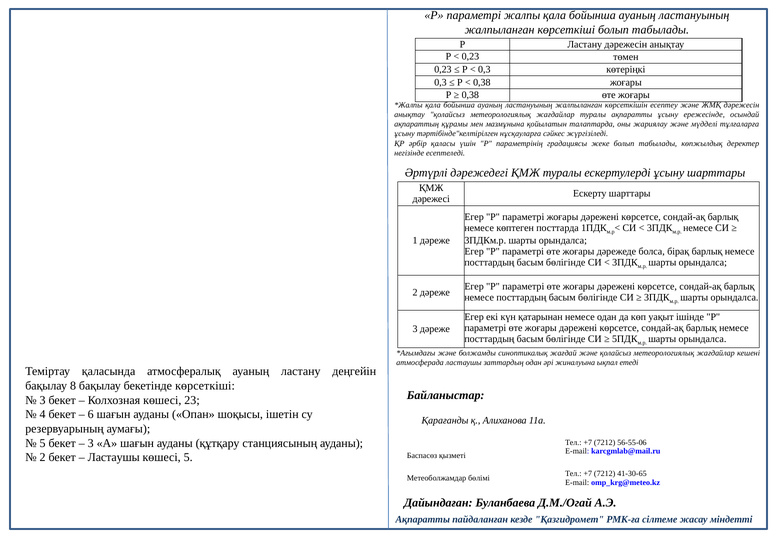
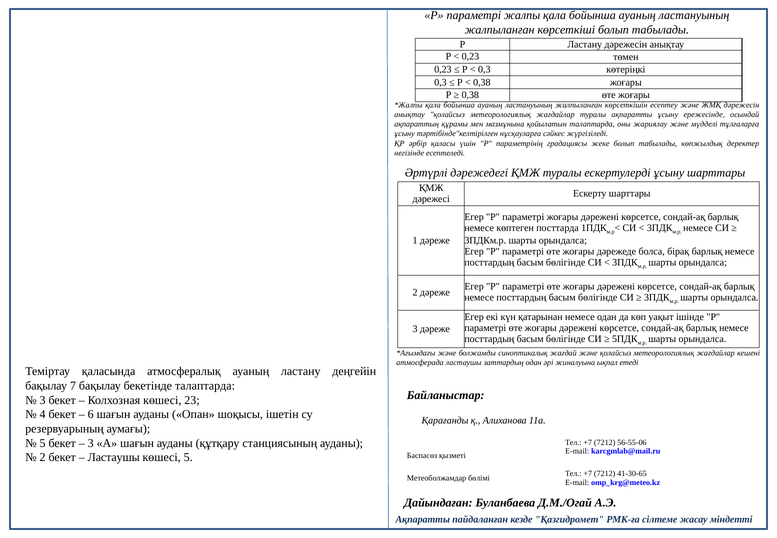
8: 8 -> 7 (73, 386)
бекетінде көрсеткіші: көрсеткіші -> талаптарда (205, 386)
